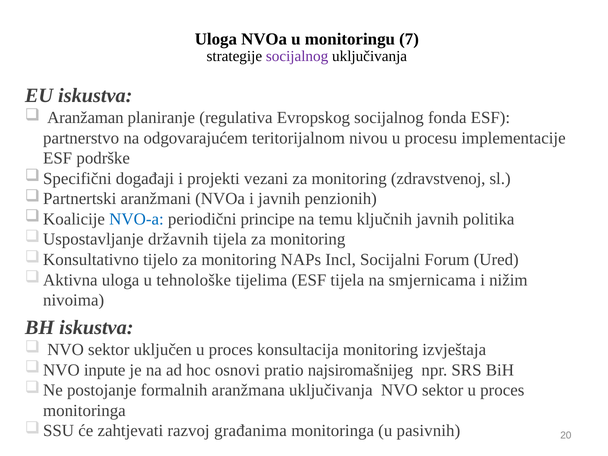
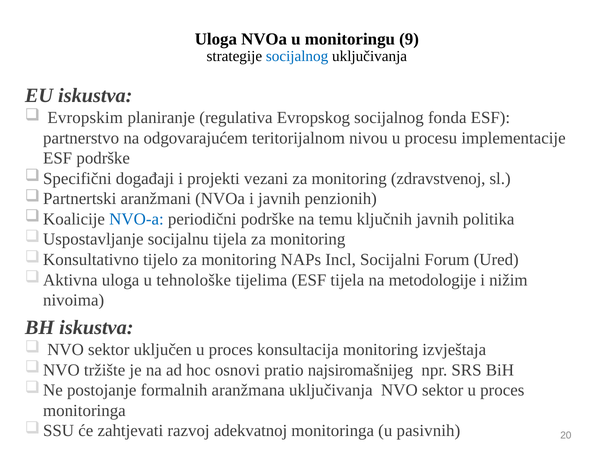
7: 7 -> 9 (409, 39)
socijalnog colour: purple -> blue (297, 56)
Aranžaman: Aranžaman -> Evropskim (85, 118)
periodični principe: principe -> podrške (267, 219)
državnih: državnih -> socijalnu (178, 239)
smjernicama: smjernicama -> metodologije (432, 280)
inpute: inpute -> tržište (105, 370)
građanima: građanima -> adekvatnoj (251, 431)
